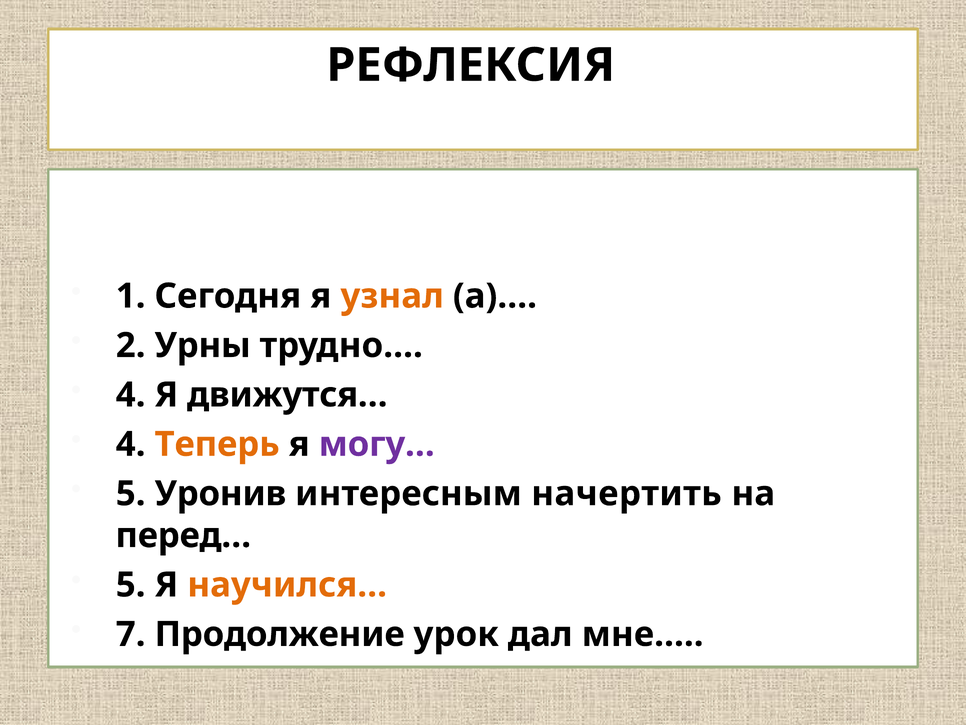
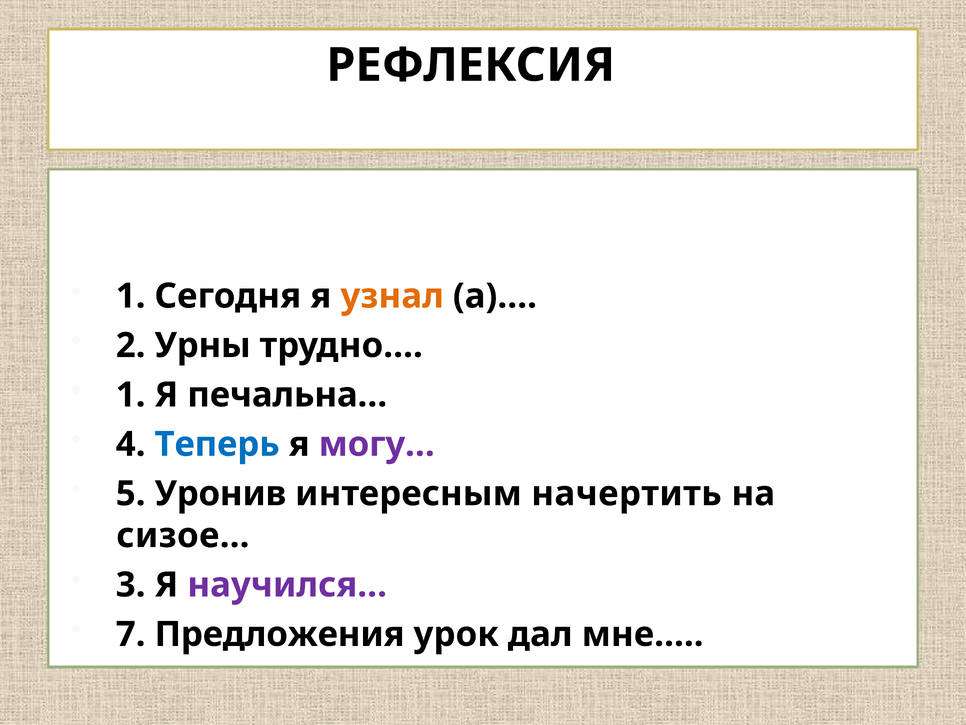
4: 4 -> 1 (131, 395)
движутся…: движутся… -> печальна… (287, 395)
Теперь colour: orange -> blue (217, 444)
перед…: перед… -> сизое… (183, 535)
5: 5 -> 3 (131, 585)
научился… colour: orange -> purple (287, 585)
Продолжение: Продолжение -> Предложения (280, 634)
